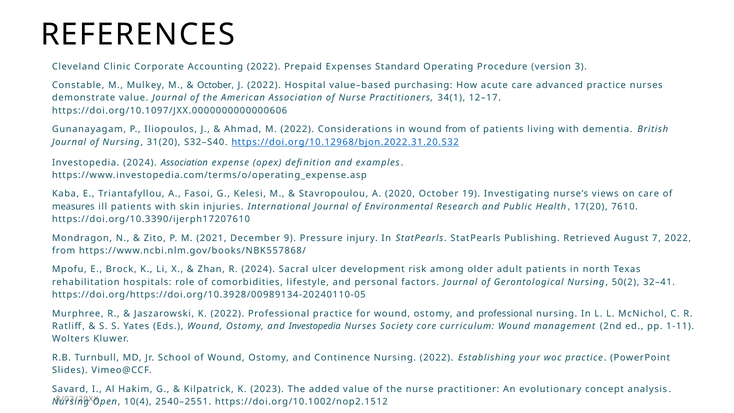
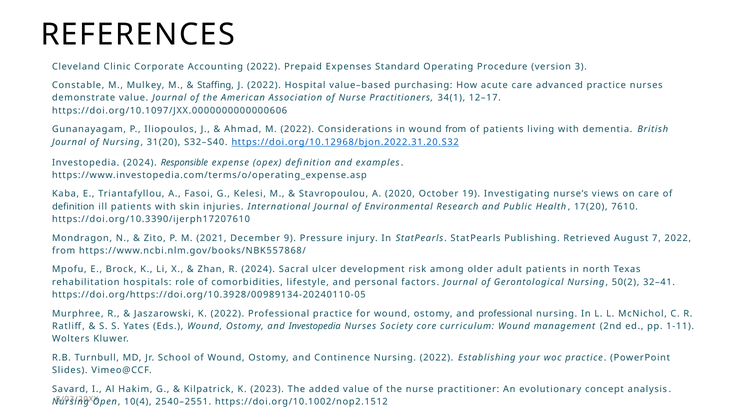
October: October -> Staffing (216, 85)
2024 Association: Association -> Responsible (184, 162)
measures: measures -> definition (73, 207)
